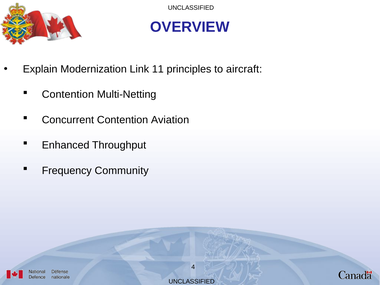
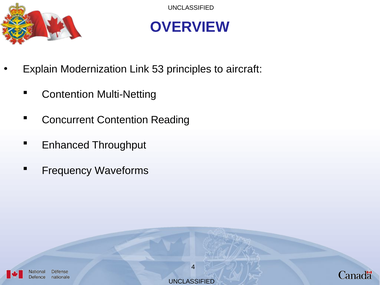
11: 11 -> 53 (158, 69)
Aviation: Aviation -> Reading (170, 120)
Community: Community -> Waveforms (122, 171)
